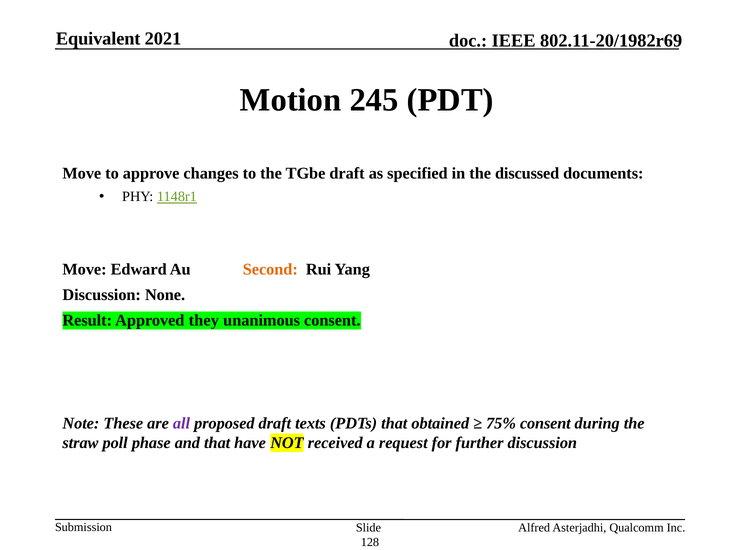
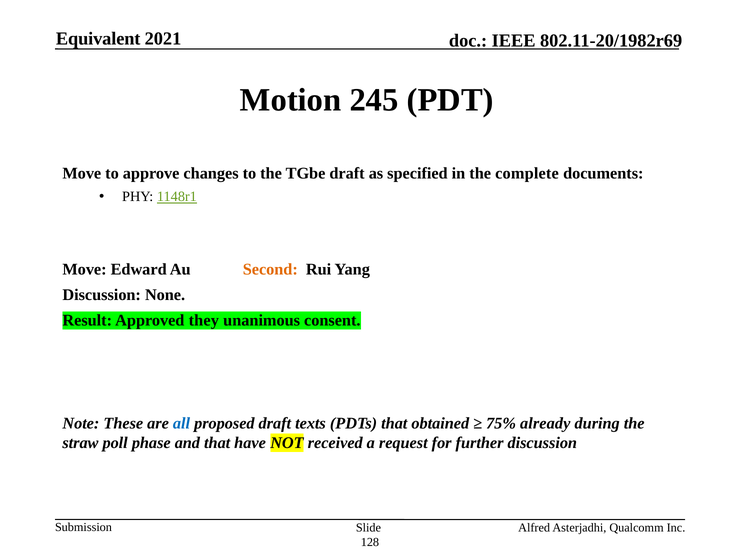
discussed: discussed -> complete (527, 174)
all colour: purple -> blue (181, 424)
75% consent: consent -> already (545, 424)
